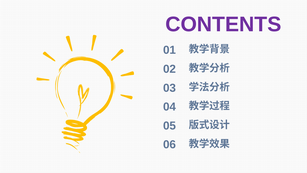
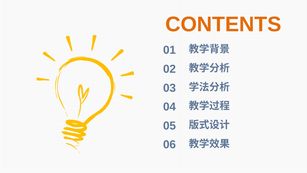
CONTENTS colour: purple -> orange (223, 24)
